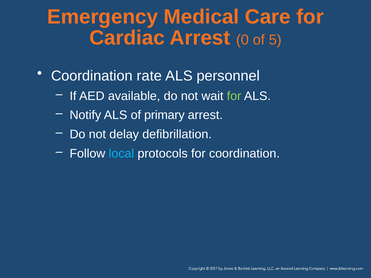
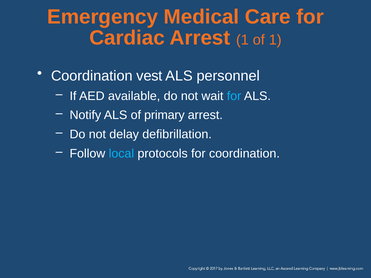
Arrest 0: 0 -> 1 (243, 40)
of 5: 5 -> 1 (275, 40)
rate: rate -> vest (149, 76)
for colour: light green -> light blue (234, 96)
